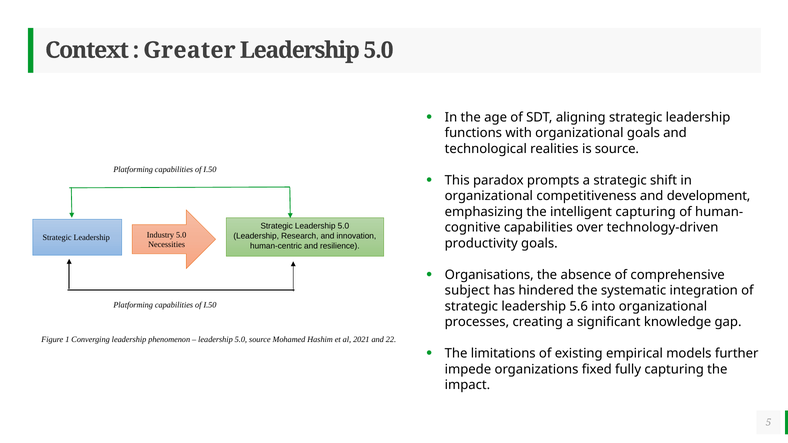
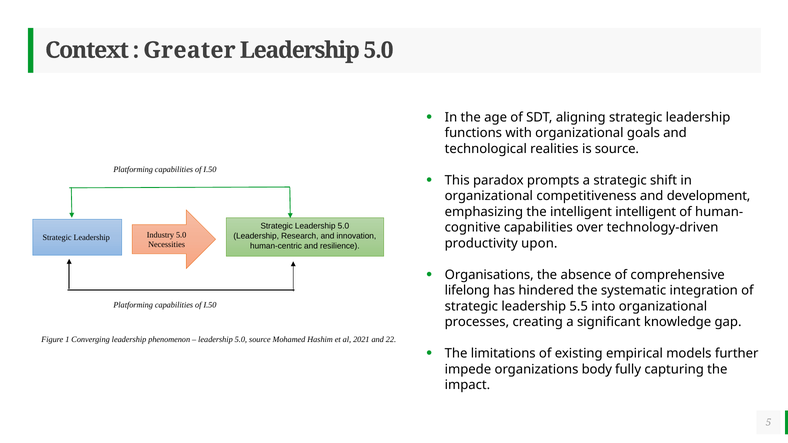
intelligent capturing: capturing -> intelligent (646, 212)
productivity goals: goals -> upon (539, 243)
subject: subject -> lifelong (467, 291)
5.6: 5.6 -> 5.5 (579, 306)
fixed: fixed -> body (597, 369)
